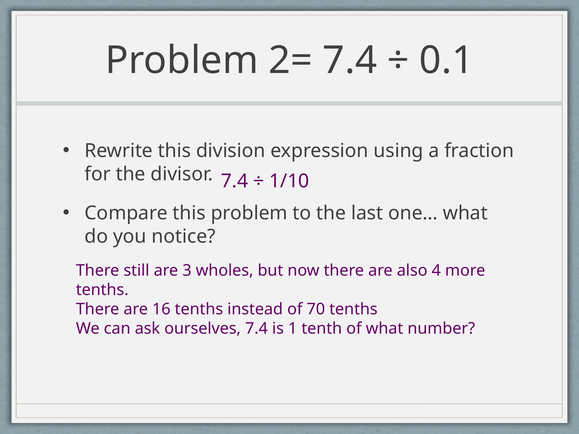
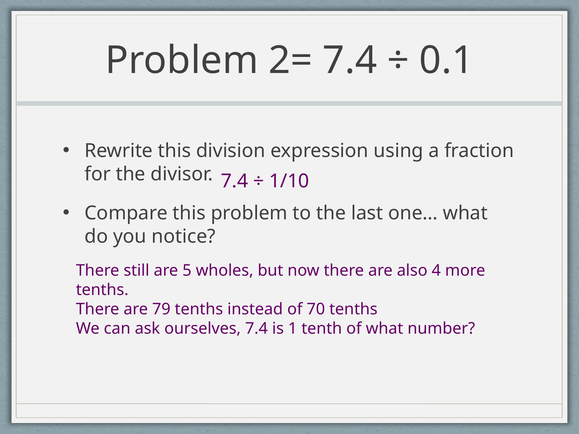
3: 3 -> 5 (187, 271)
16: 16 -> 79 (161, 309)
